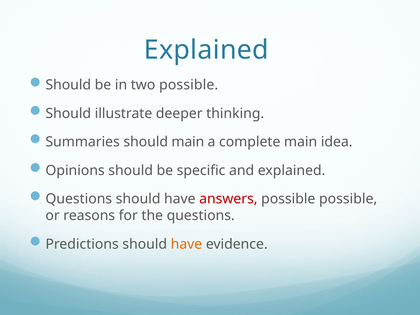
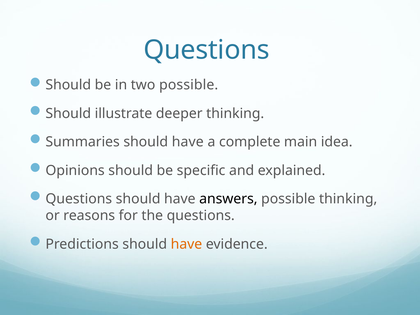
Explained: Explained -> Questions (207, 50)
Summaries should main: main -> have (188, 142)
answers colour: red -> black (228, 199)
possible possible: possible -> thinking (348, 199)
